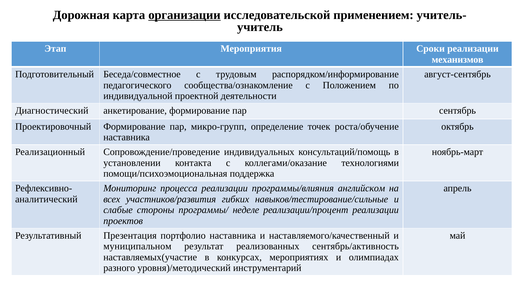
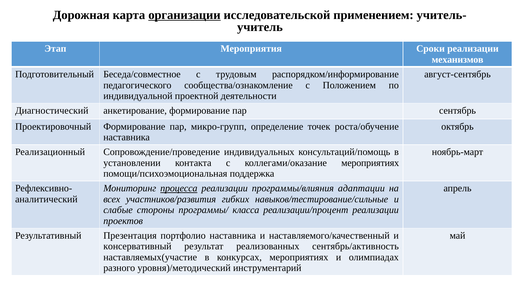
коллегами/оказание технологиями: технологиями -> мероприятиях (370, 163)
процесса underline: none -> present (179, 188)
английском: английском -> адаптации (361, 188)
неделе: неделе -> класса (246, 210)
муниципальном: муниципальном -> консервативный (137, 246)
